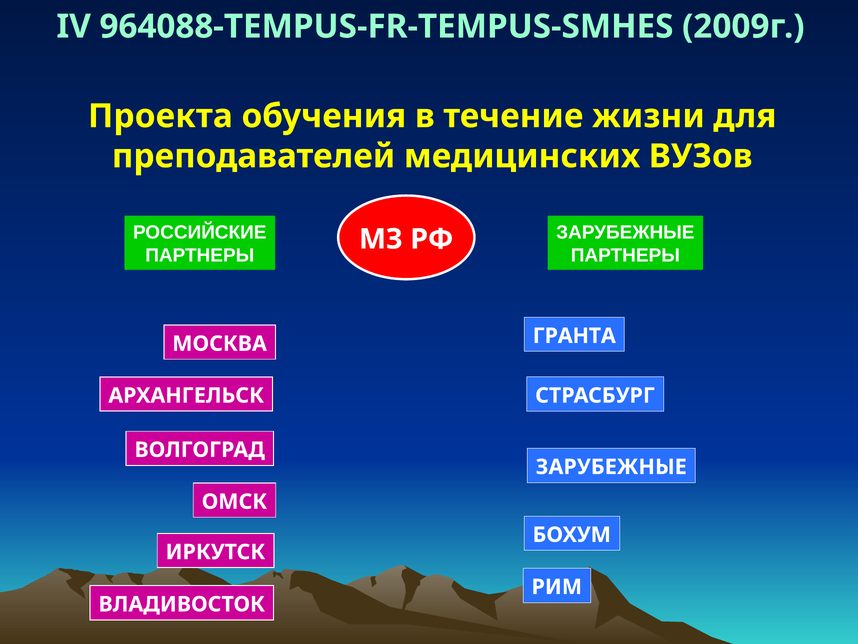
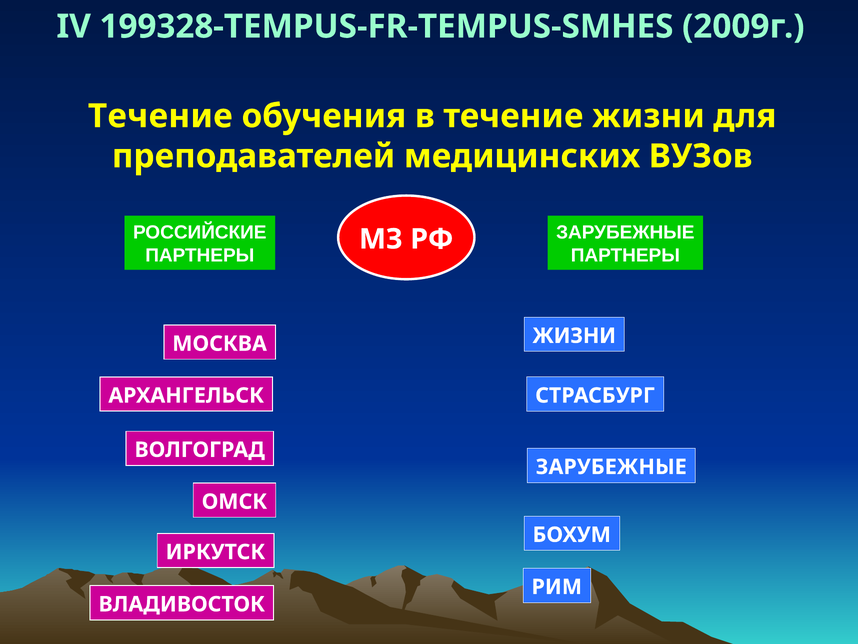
964088-TEMPUS-FR-TEMPUS-SMHES: 964088-TEMPUS-FR-TEMPUS-SMHES -> 199328-TEMPUS-FR-TEMPUS-SMHES (386, 27)
Проекта: Проекта -> Течение (160, 116)
ГРАНТА: ГРАНТА -> ЖИЗНИ (574, 336)
